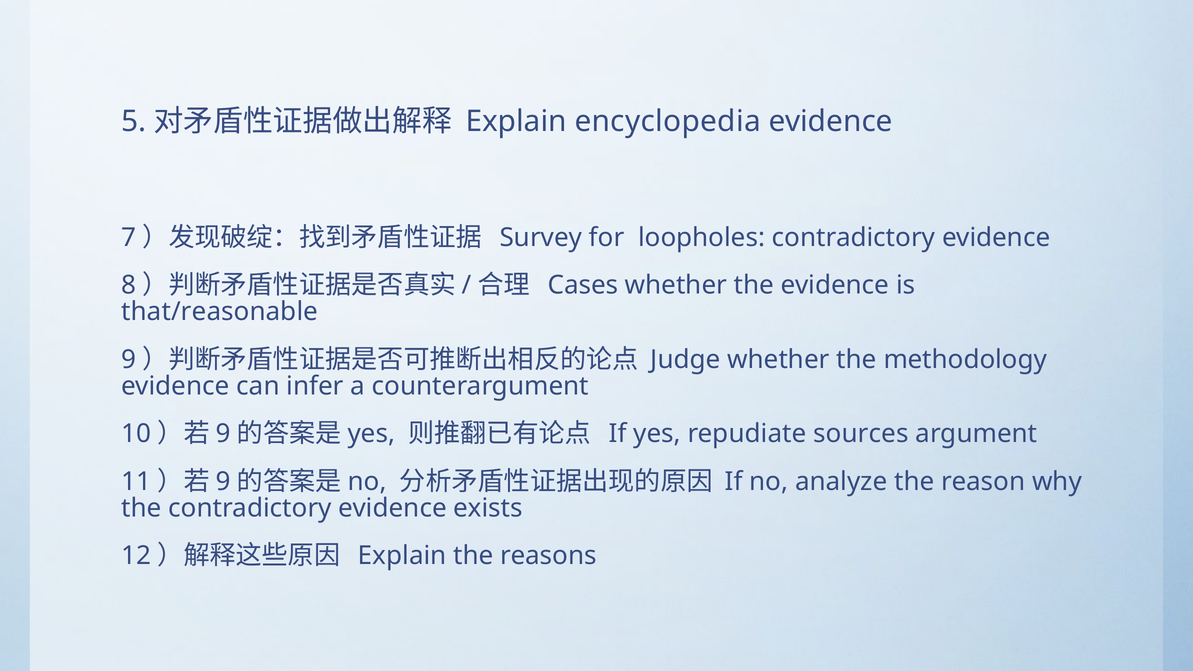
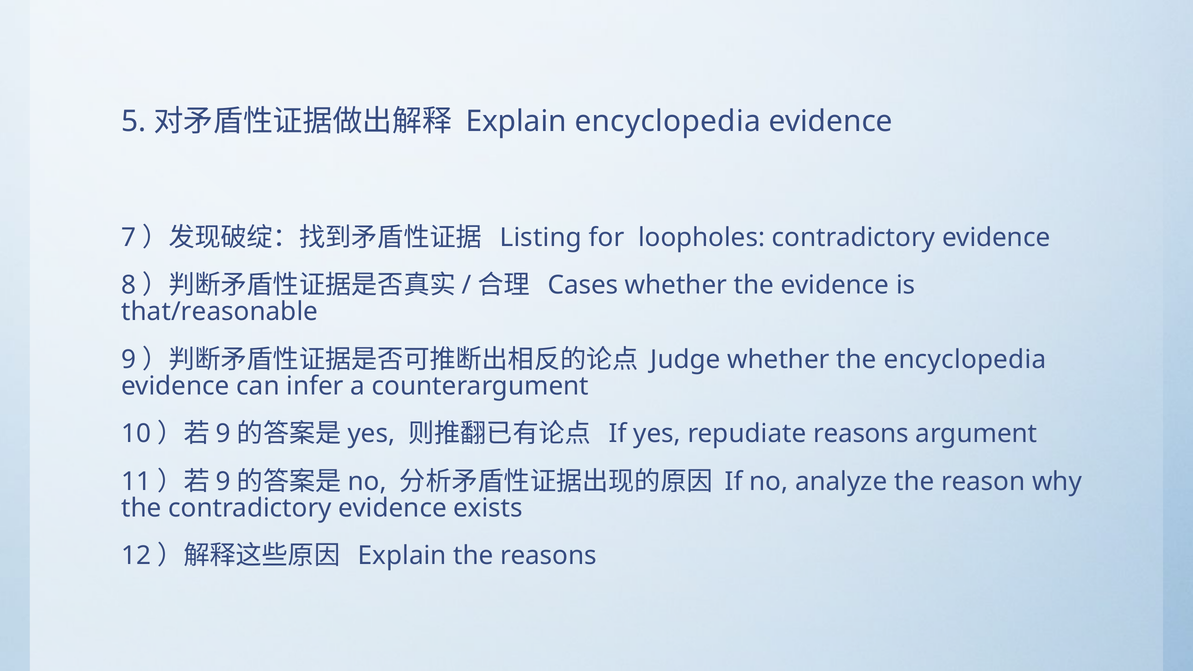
Survey: Survey -> Listing (541, 238)
the methodology: methodology -> encyclopedia (965, 360)
repudiate sources: sources -> reasons (861, 434)
